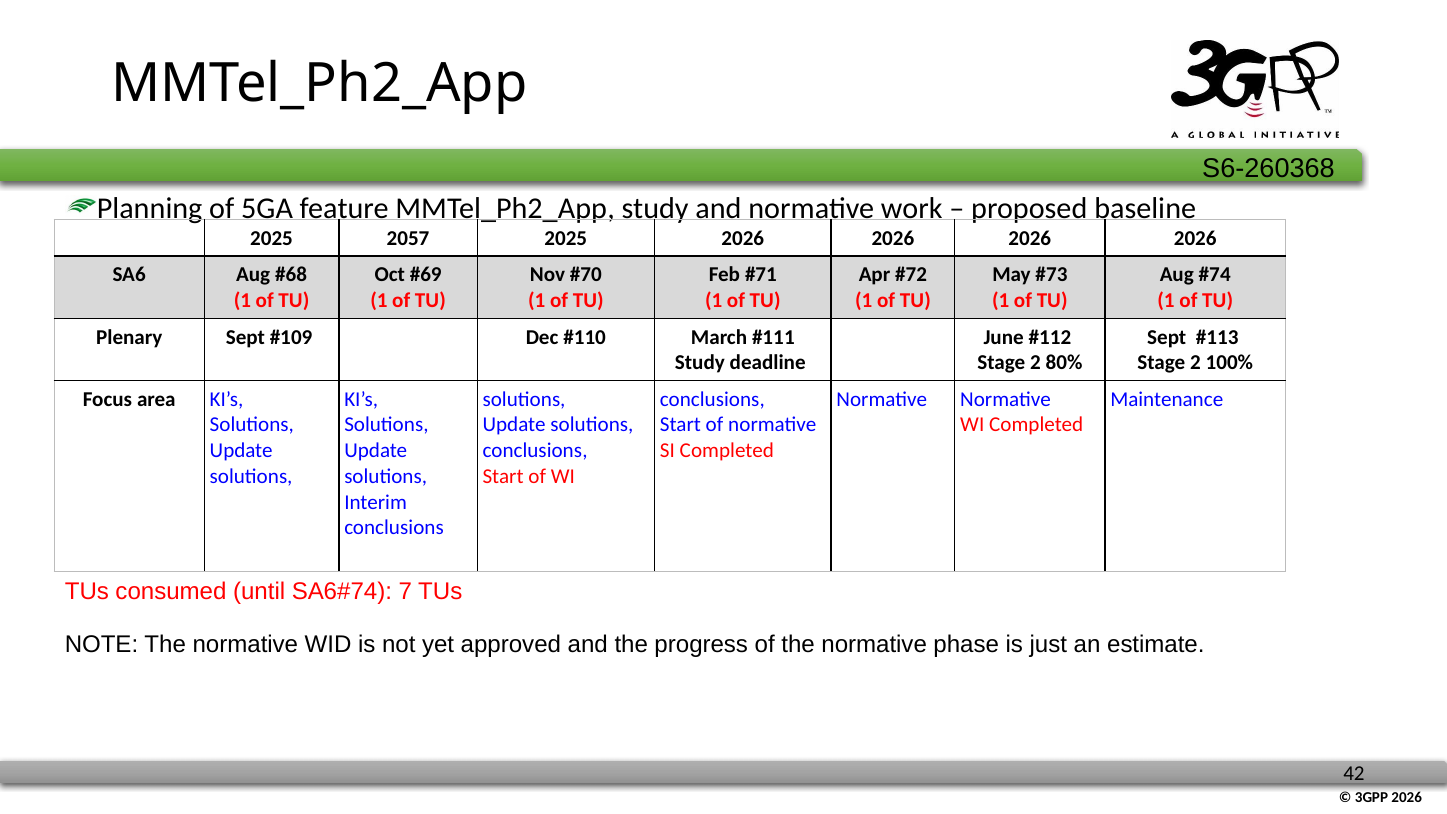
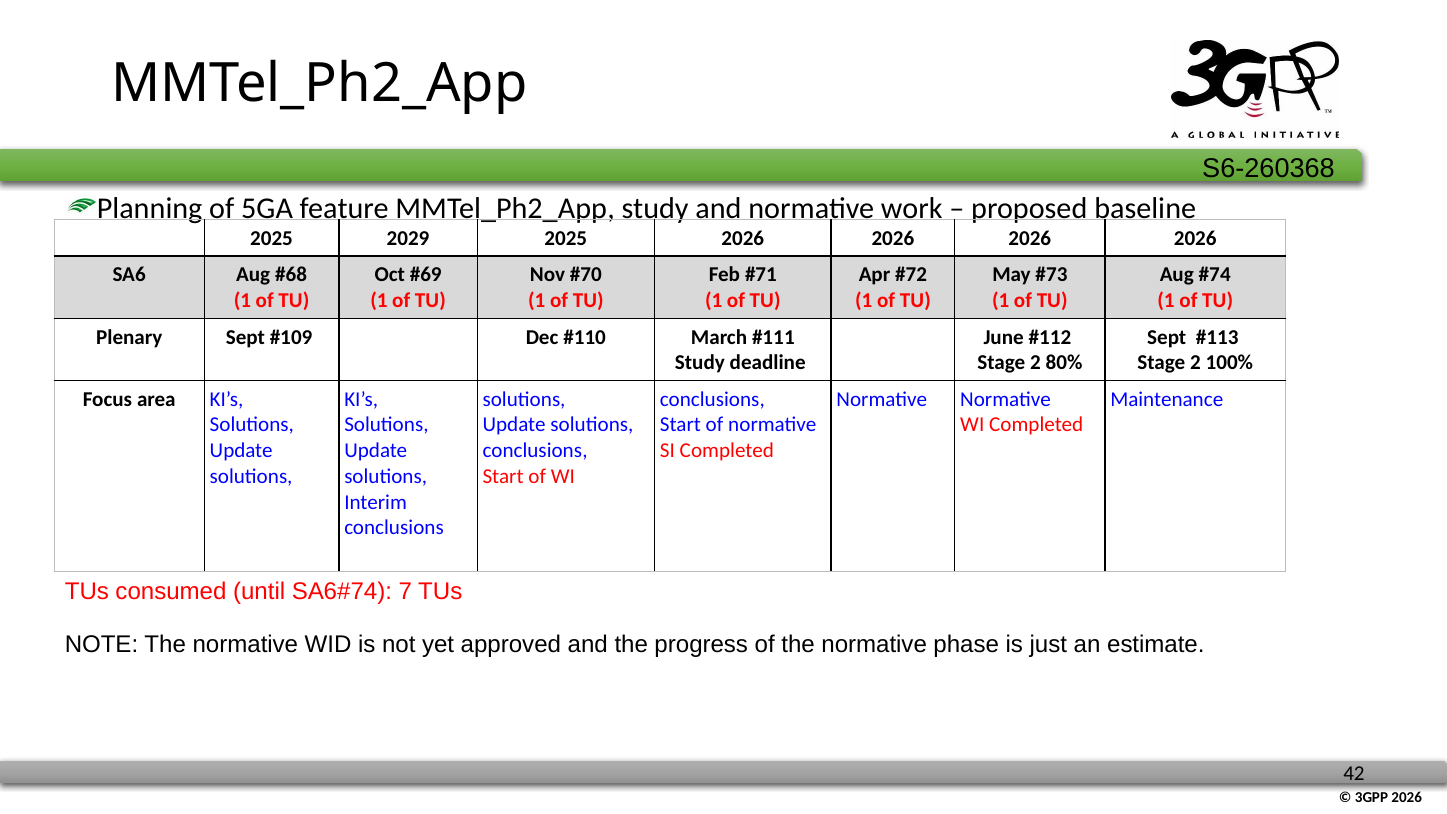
2057: 2057 -> 2029 (408, 238)
